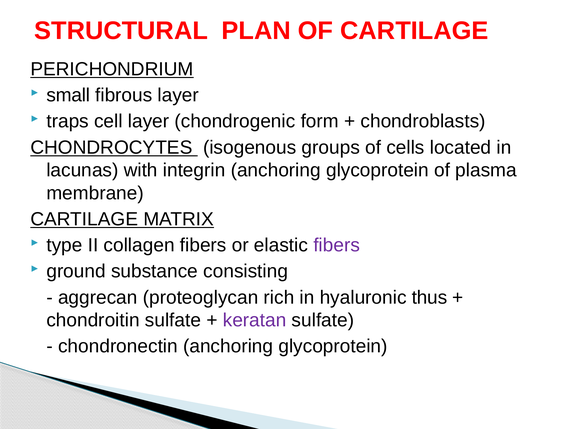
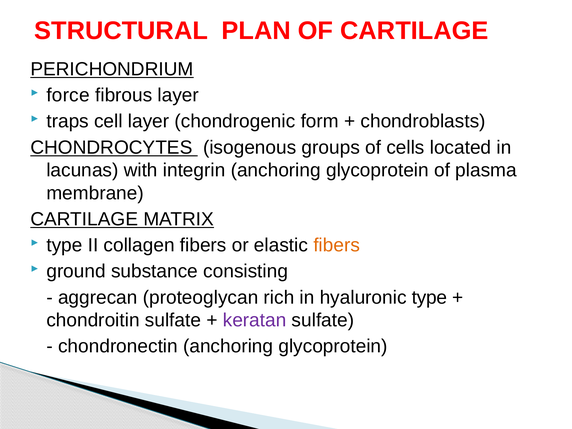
small: small -> force (68, 95)
fibers colour: purple -> orange (337, 245)
hyaluronic thus: thus -> type (429, 297)
